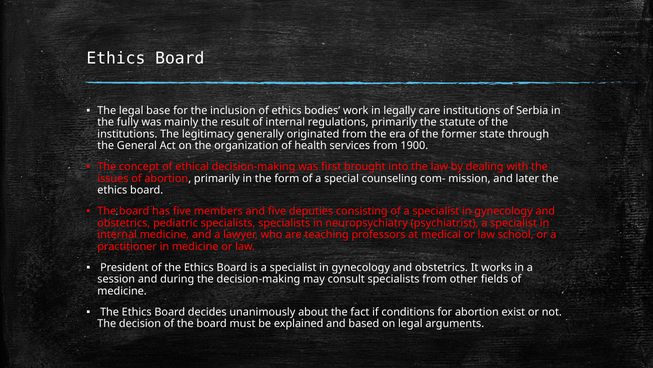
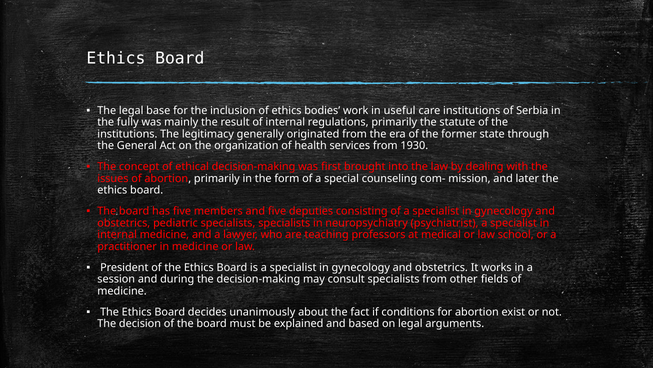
legally: legally -> useful (400, 110)
1900: 1900 -> 1930 (414, 146)
